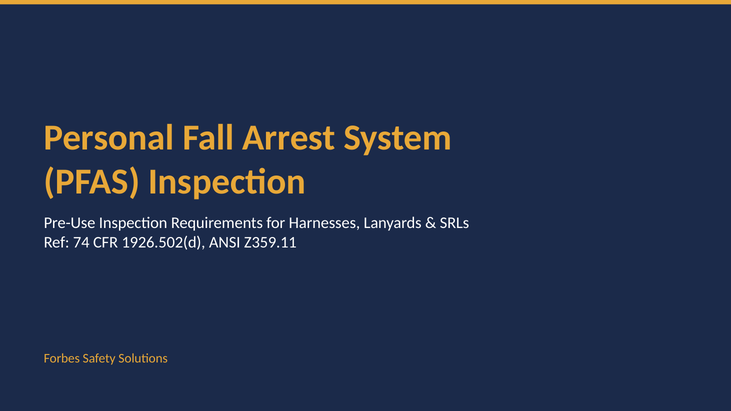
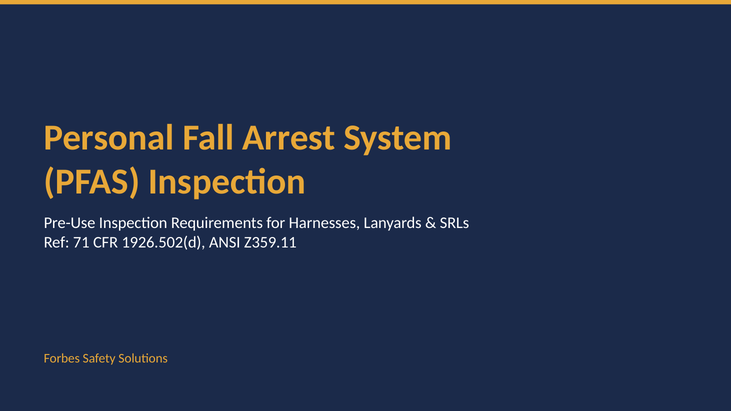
74: 74 -> 71 (81, 242)
